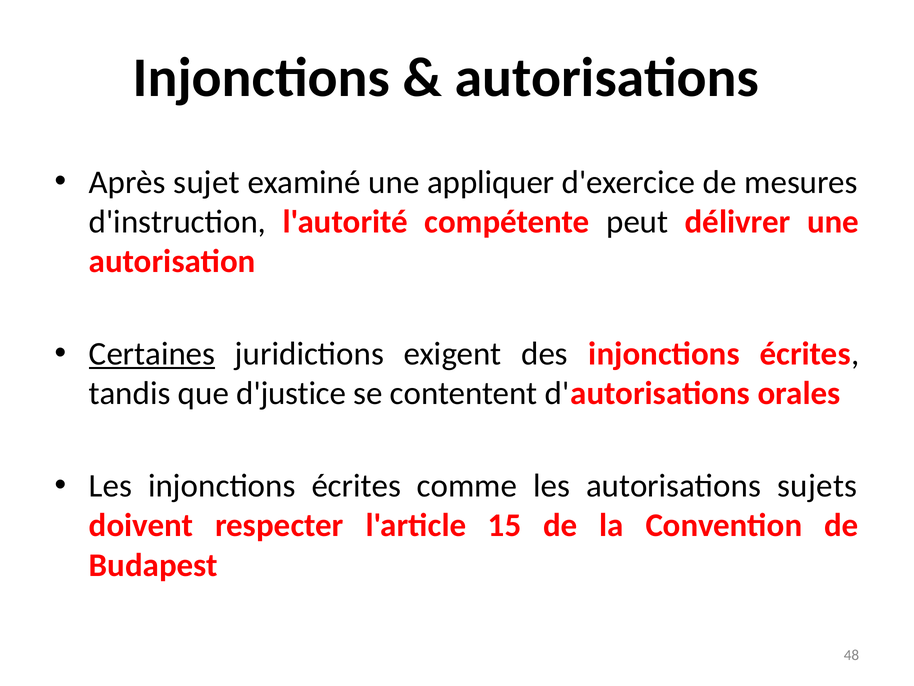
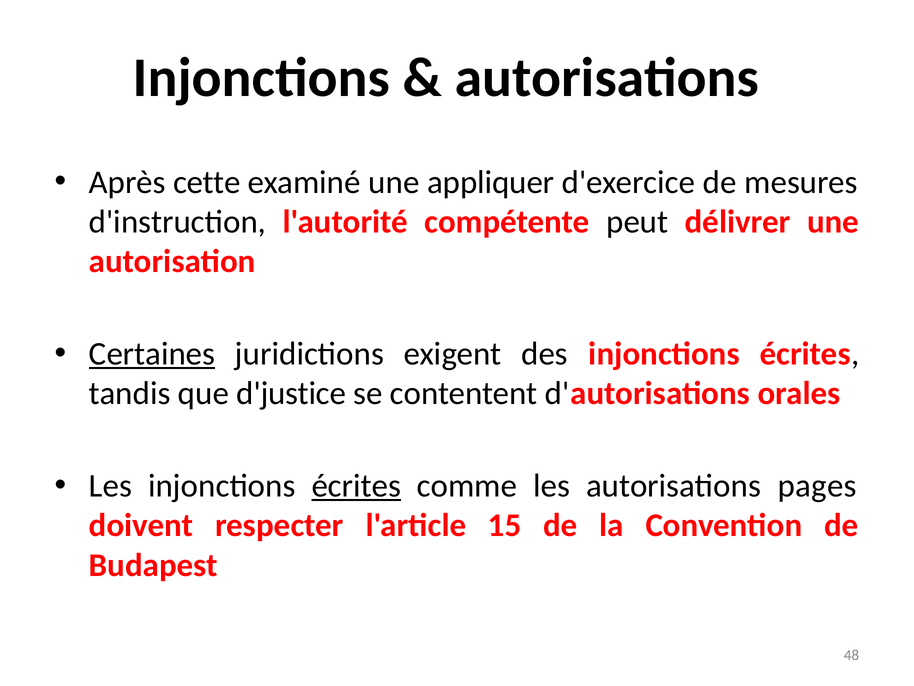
sujet: sujet -> cette (207, 182)
écrites underline: none -> present (356, 486)
sujets: sujets -> pages (817, 486)
